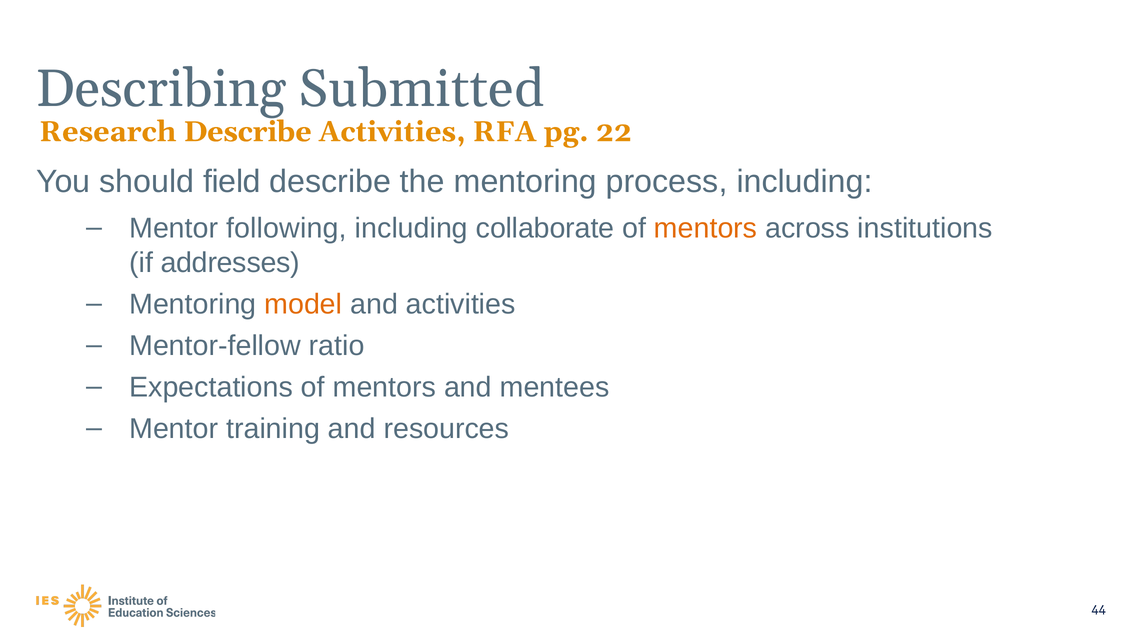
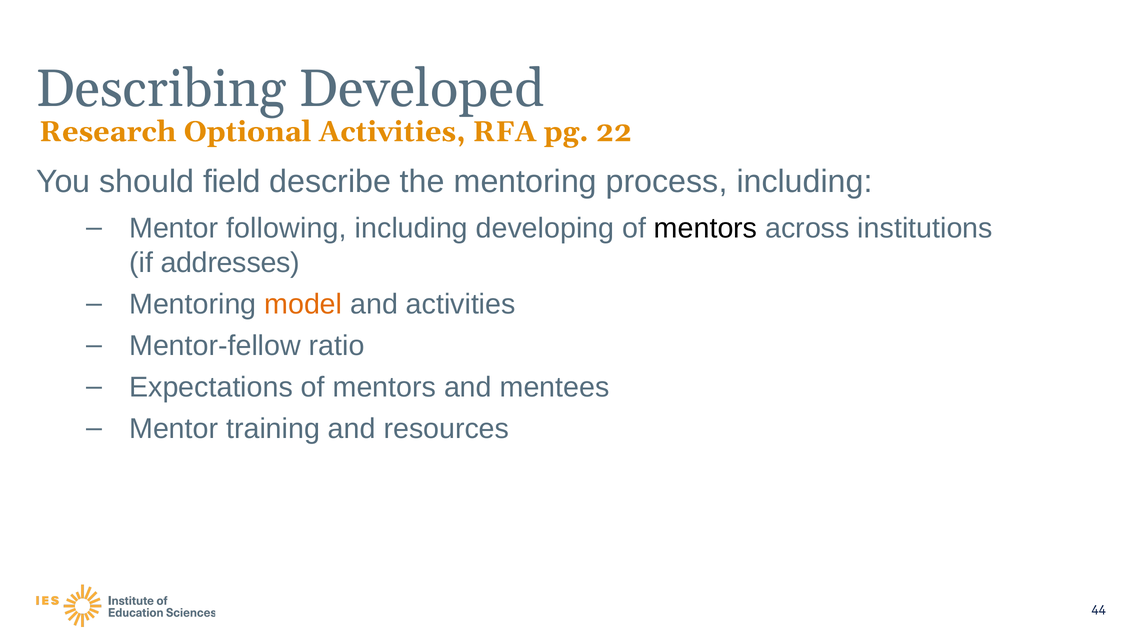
Submitted: Submitted -> Developed (422, 89)
Research Describe: Describe -> Optional (248, 132)
collaborate: collaborate -> developing (545, 229)
mentors colour: orange -> black (706, 229)
